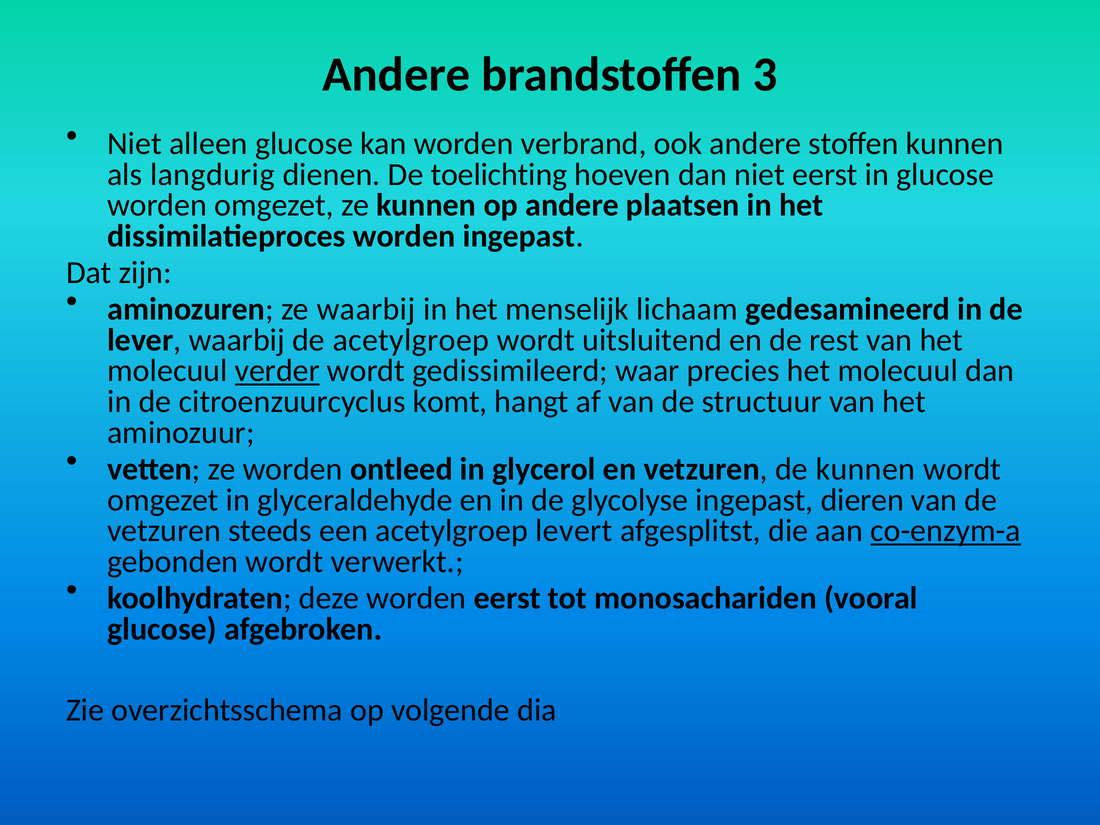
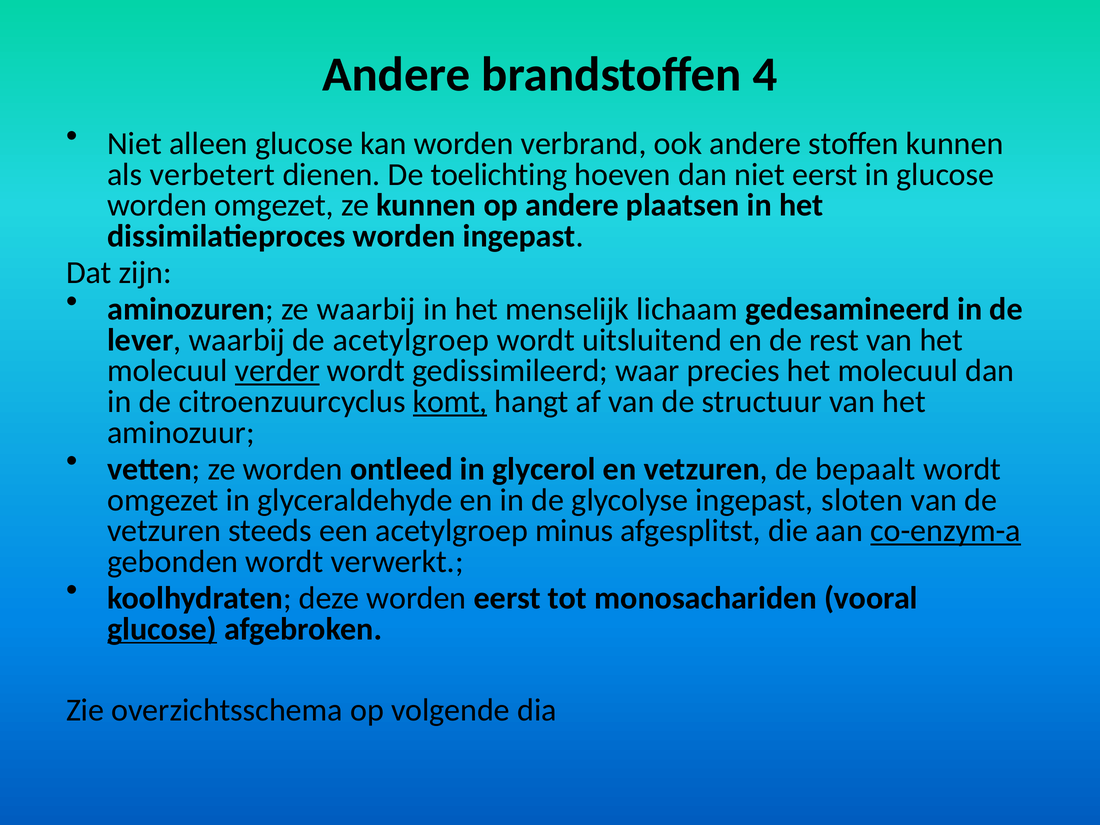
3: 3 -> 4 (765, 75)
langdurig: langdurig -> verbetert (212, 174)
komt underline: none -> present (450, 402)
de kunnen: kunnen -> bepaalt (865, 469)
dieren: dieren -> sloten (862, 500)
levert: levert -> minus (574, 531)
glucose underline: none -> present (162, 629)
